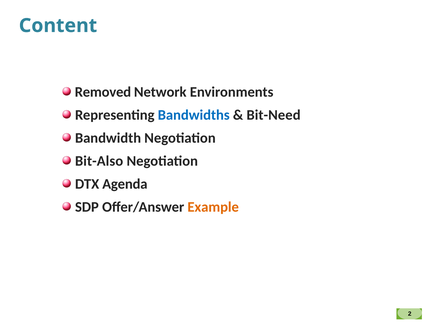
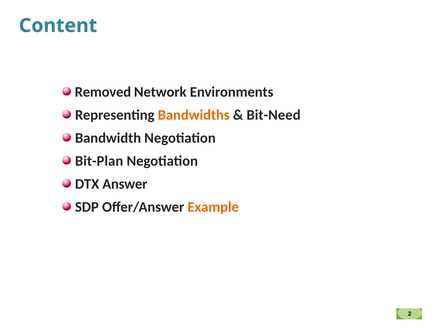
Bandwidths colour: blue -> orange (194, 115)
Bit-Also: Bit-Also -> Bit-Plan (99, 161)
Agenda: Agenda -> Answer (125, 184)
